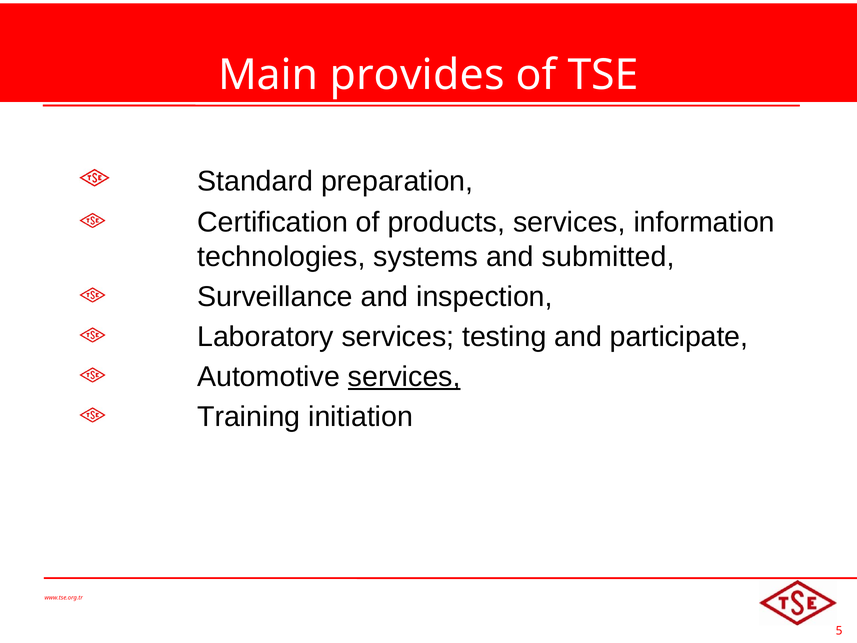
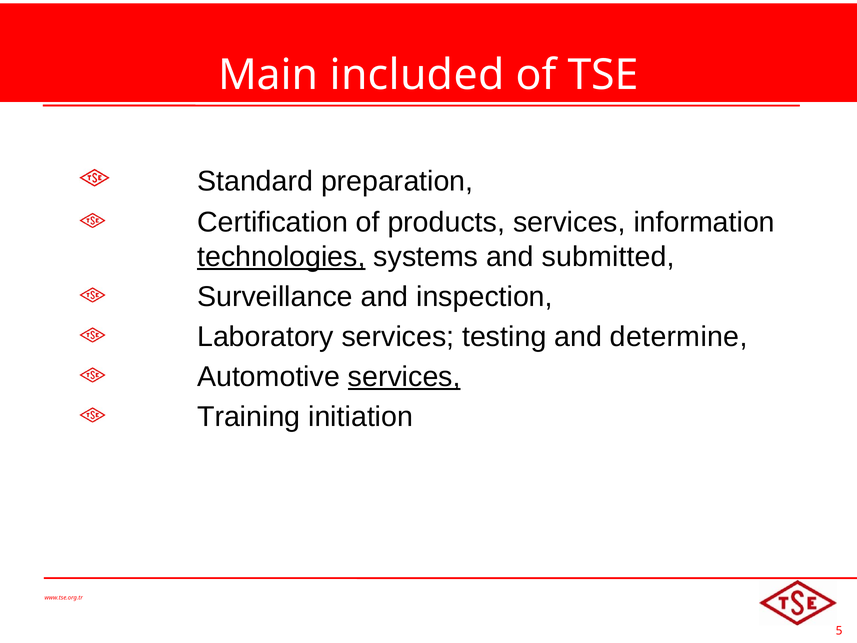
provides: provides -> included (417, 75)
technologies underline: none -> present (281, 257)
participate: participate -> determine (679, 337)
